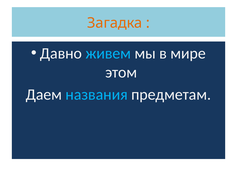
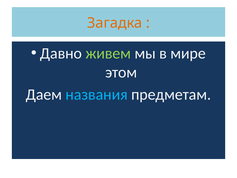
живем colour: light blue -> light green (108, 53)
